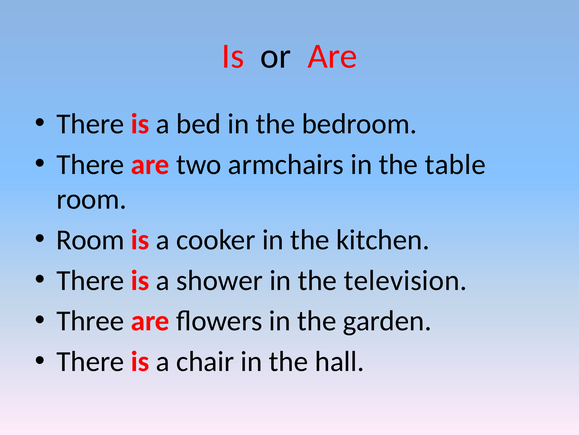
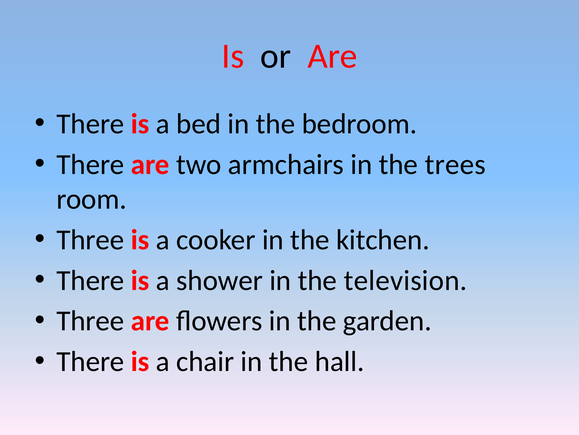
table: table -> trees (455, 164)
Room: Room -> Three (90, 239)
